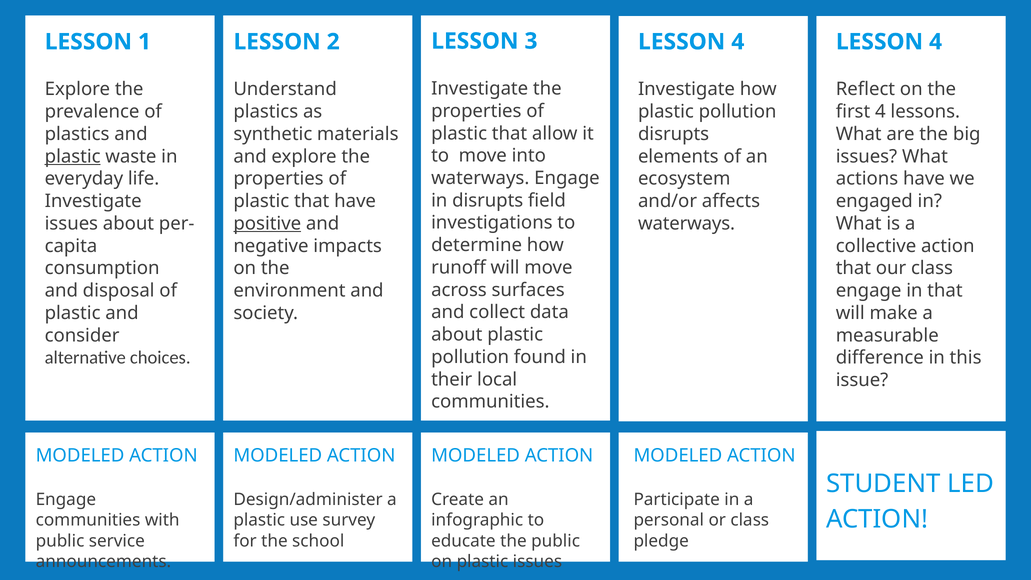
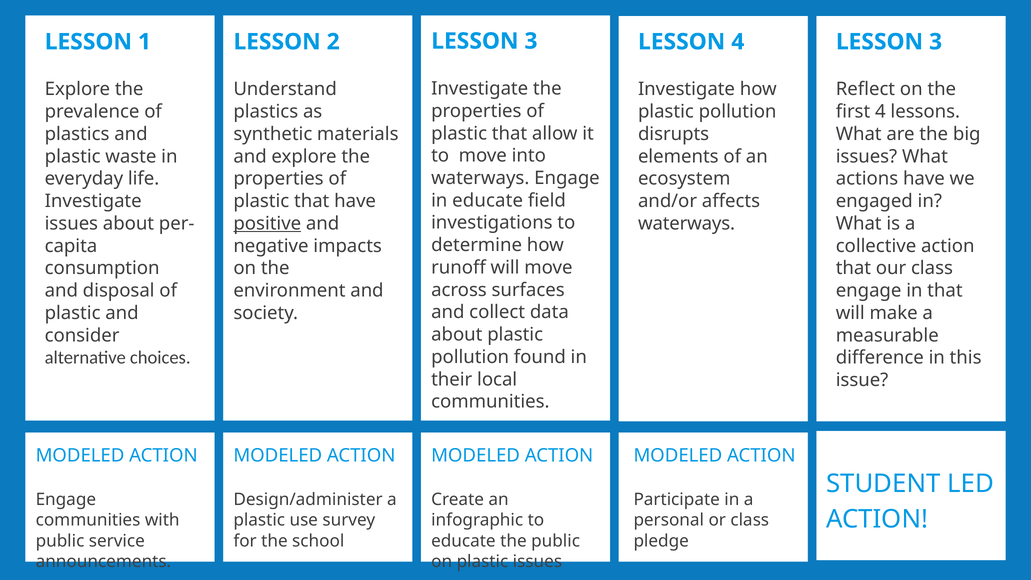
4: 4 -> 3 (936, 42)
plastic underline: present -> none (73, 156)
in disrupts: disrupts -> educate (488, 200)
